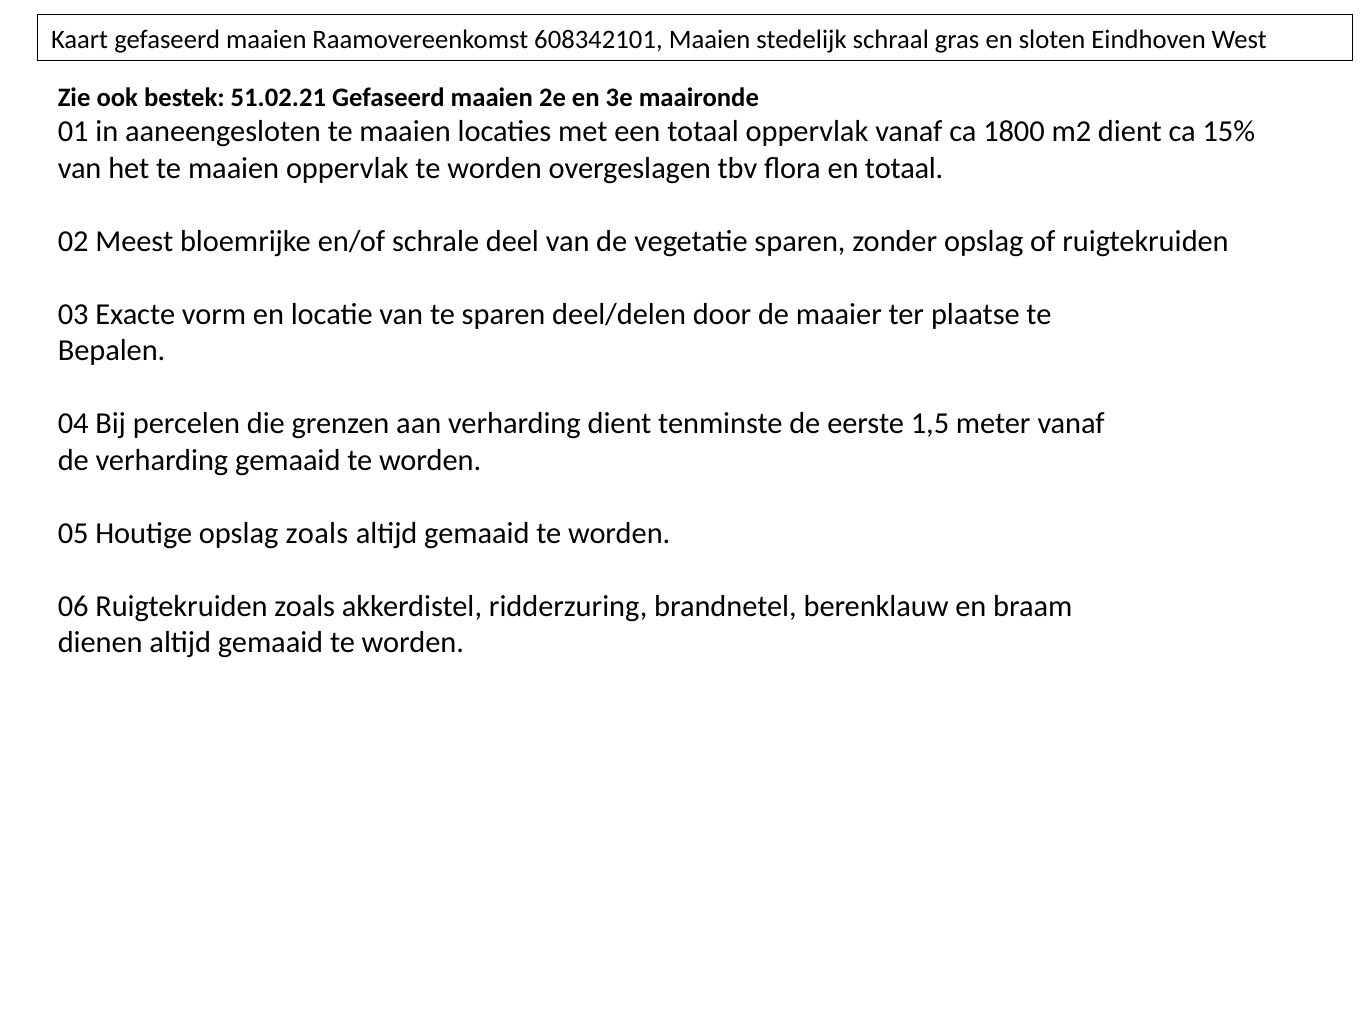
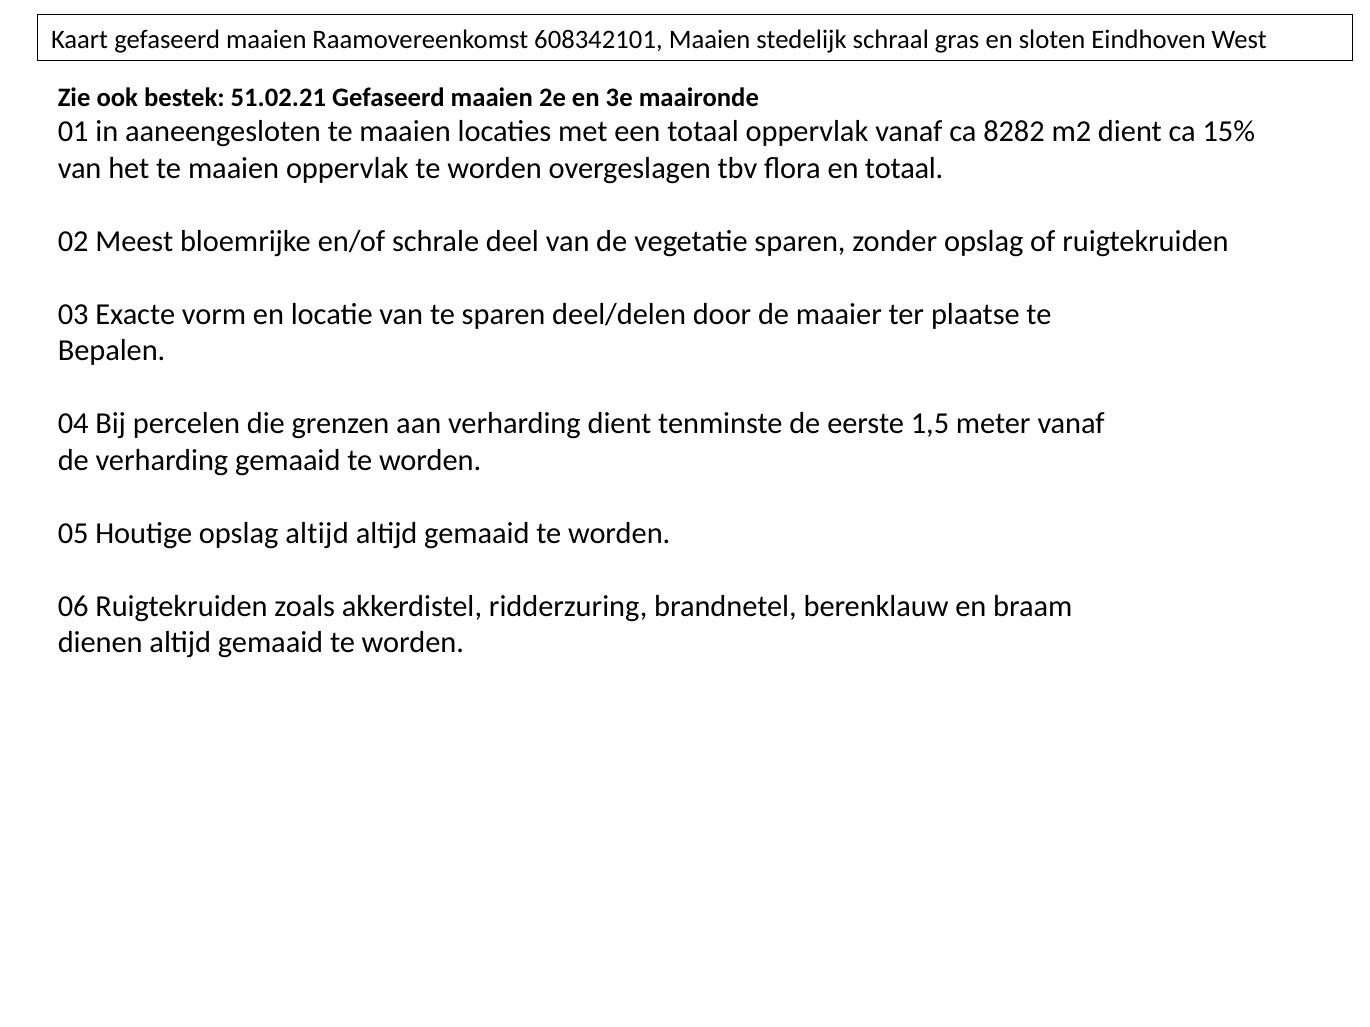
1800: 1800 -> 8282 (1014, 132)
opslag zoals: zoals -> altijd (317, 534)
